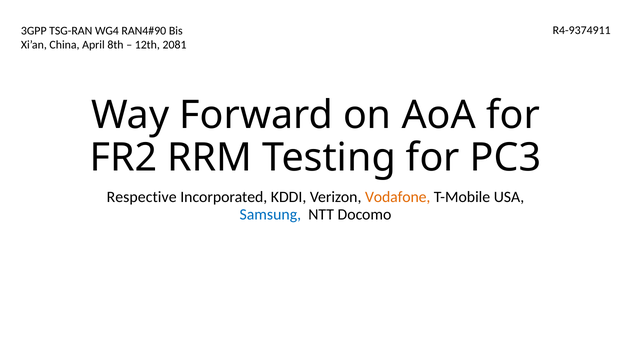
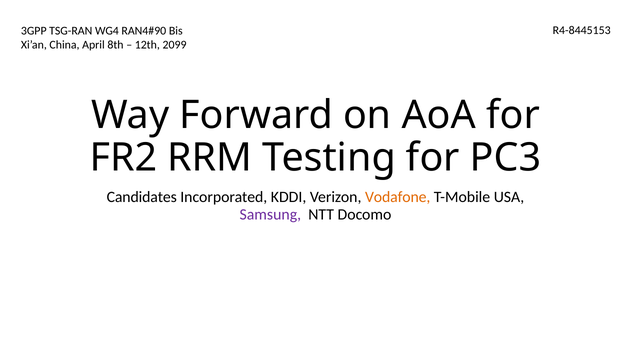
R4-9374911: R4-9374911 -> R4-8445153 (582, 30)
2081: 2081 -> 2099 (175, 45)
Respective: Respective -> Candidates (142, 197)
Samsung colour: blue -> purple (270, 214)
